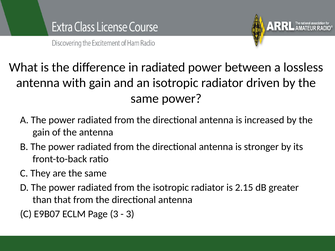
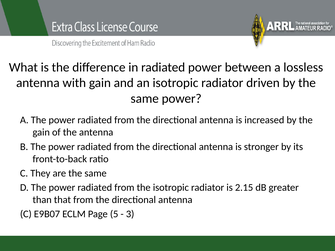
Page 3: 3 -> 5 (114, 214)
